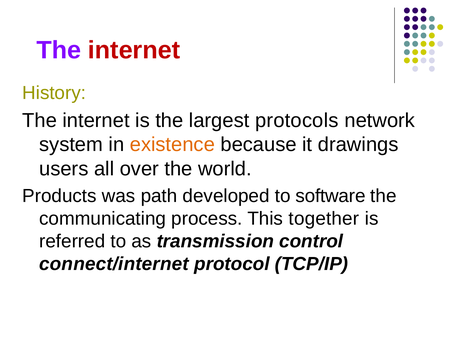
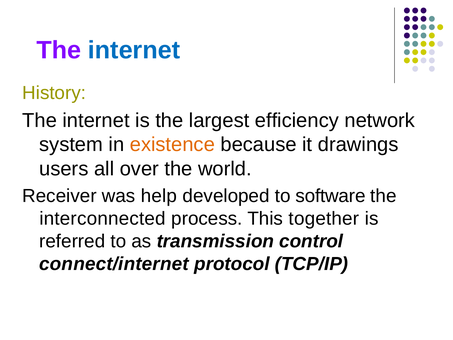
internet colour: red -> blue (134, 50)
protocols: protocols -> efficiency (297, 120)
Products: Products -> Receiver (59, 196)
path: path -> help (159, 196)
communicating: communicating -> interconnected (103, 218)
